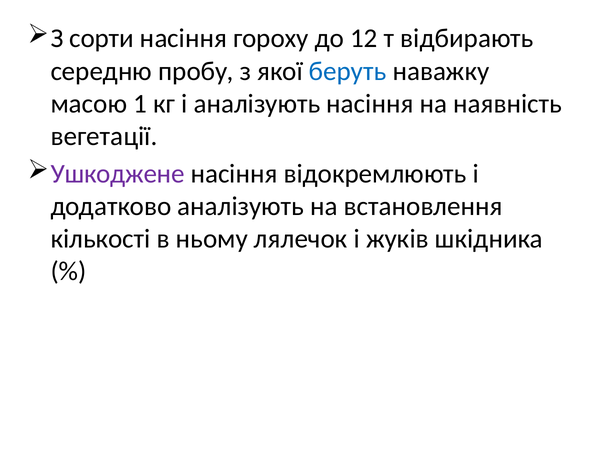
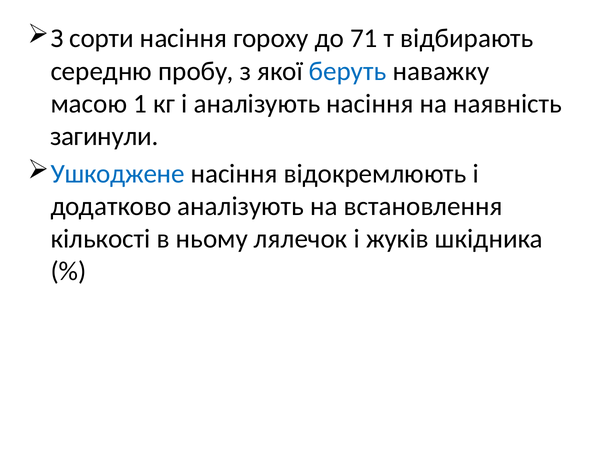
12: 12 -> 71 (364, 39)
вегетації: вегетації -> загинули (104, 136)
Ушкоджене colour: purple -> blue (118, 174)
